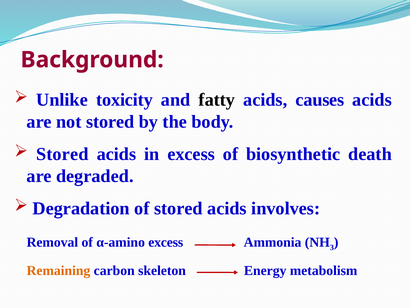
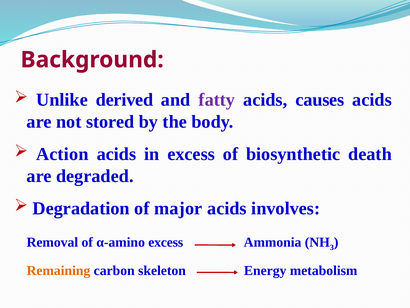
toxicity: toxicity -> derived (125, 100)
fatty colour: black -> purple (217, 100)
Stored: Stored -> Action (62, 154)
of stored: stored -> major (178, 208)
